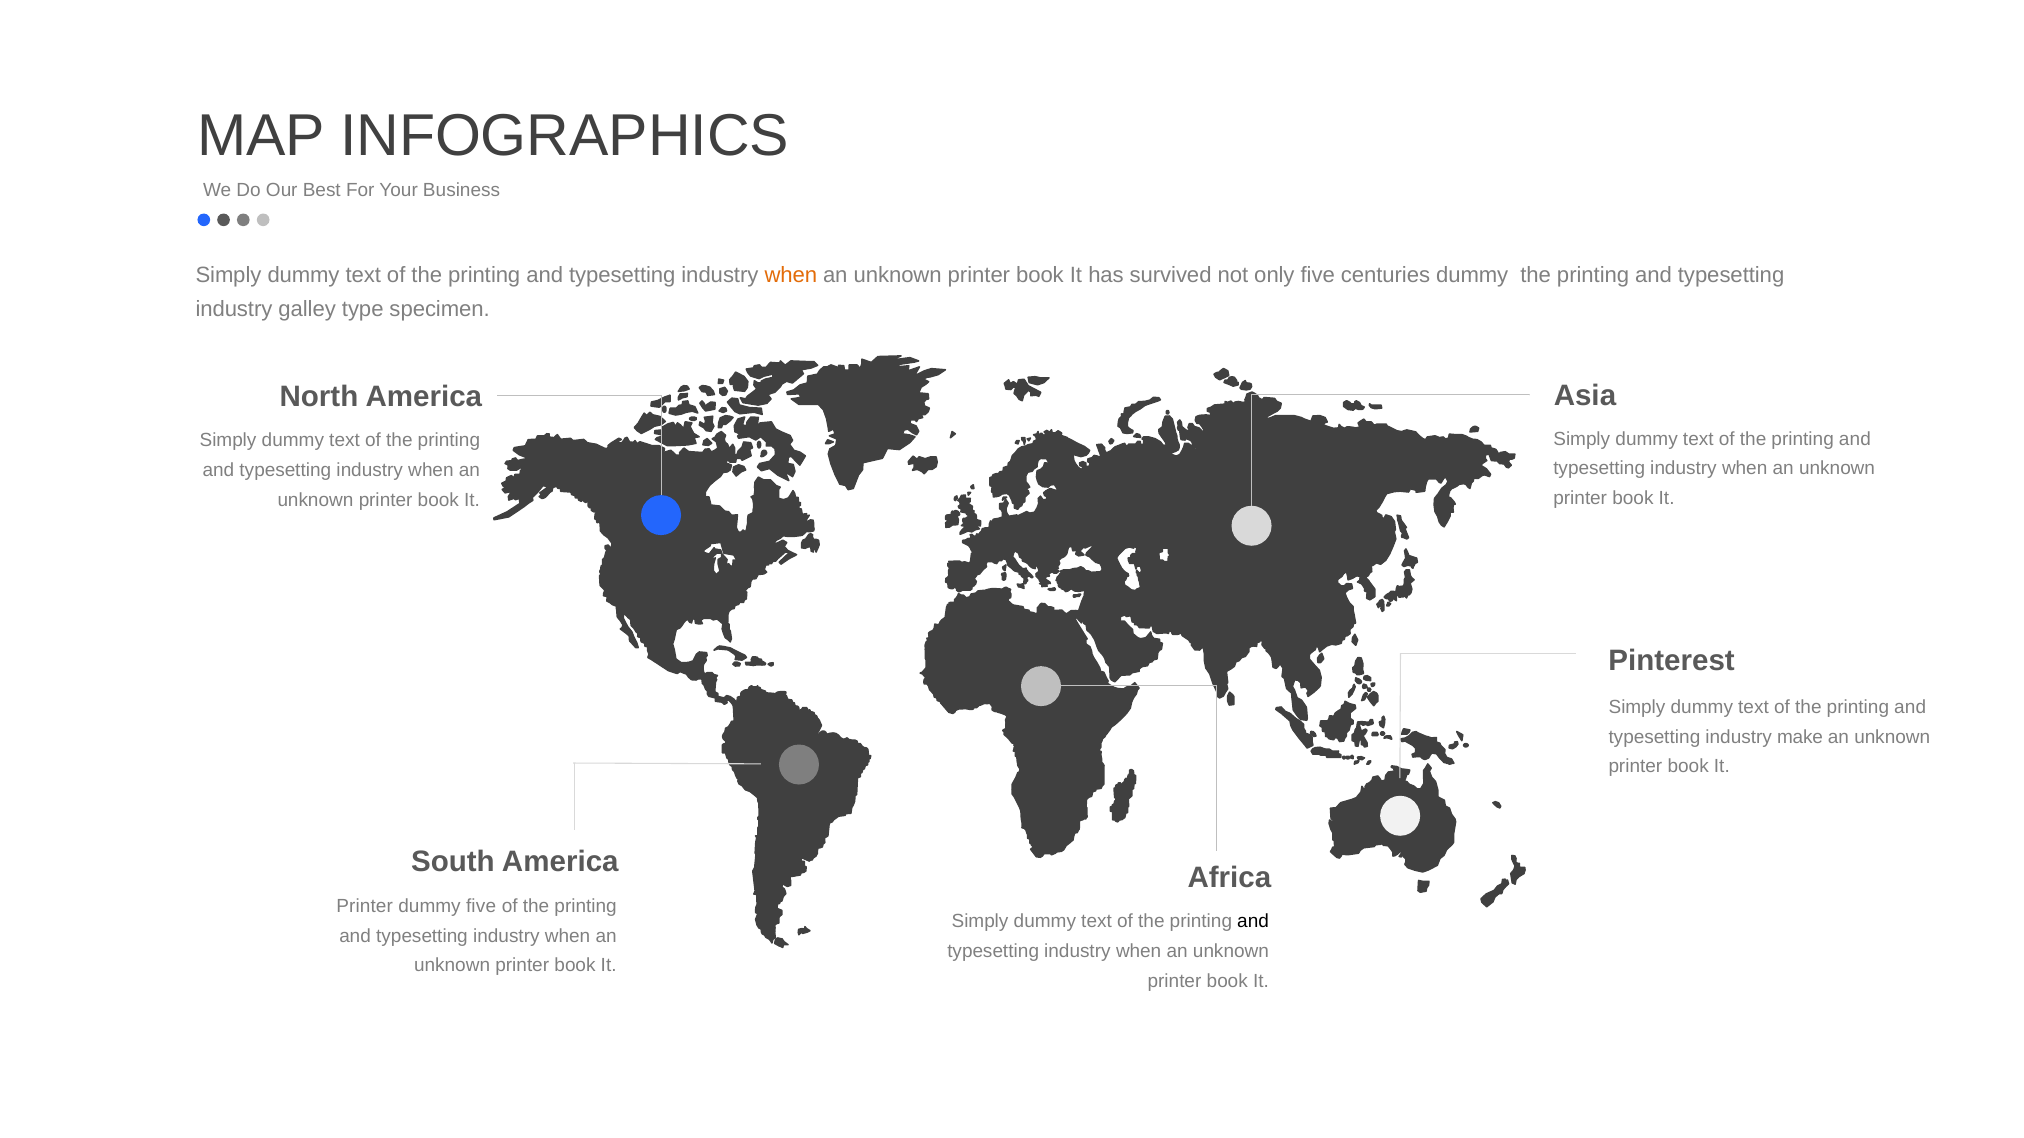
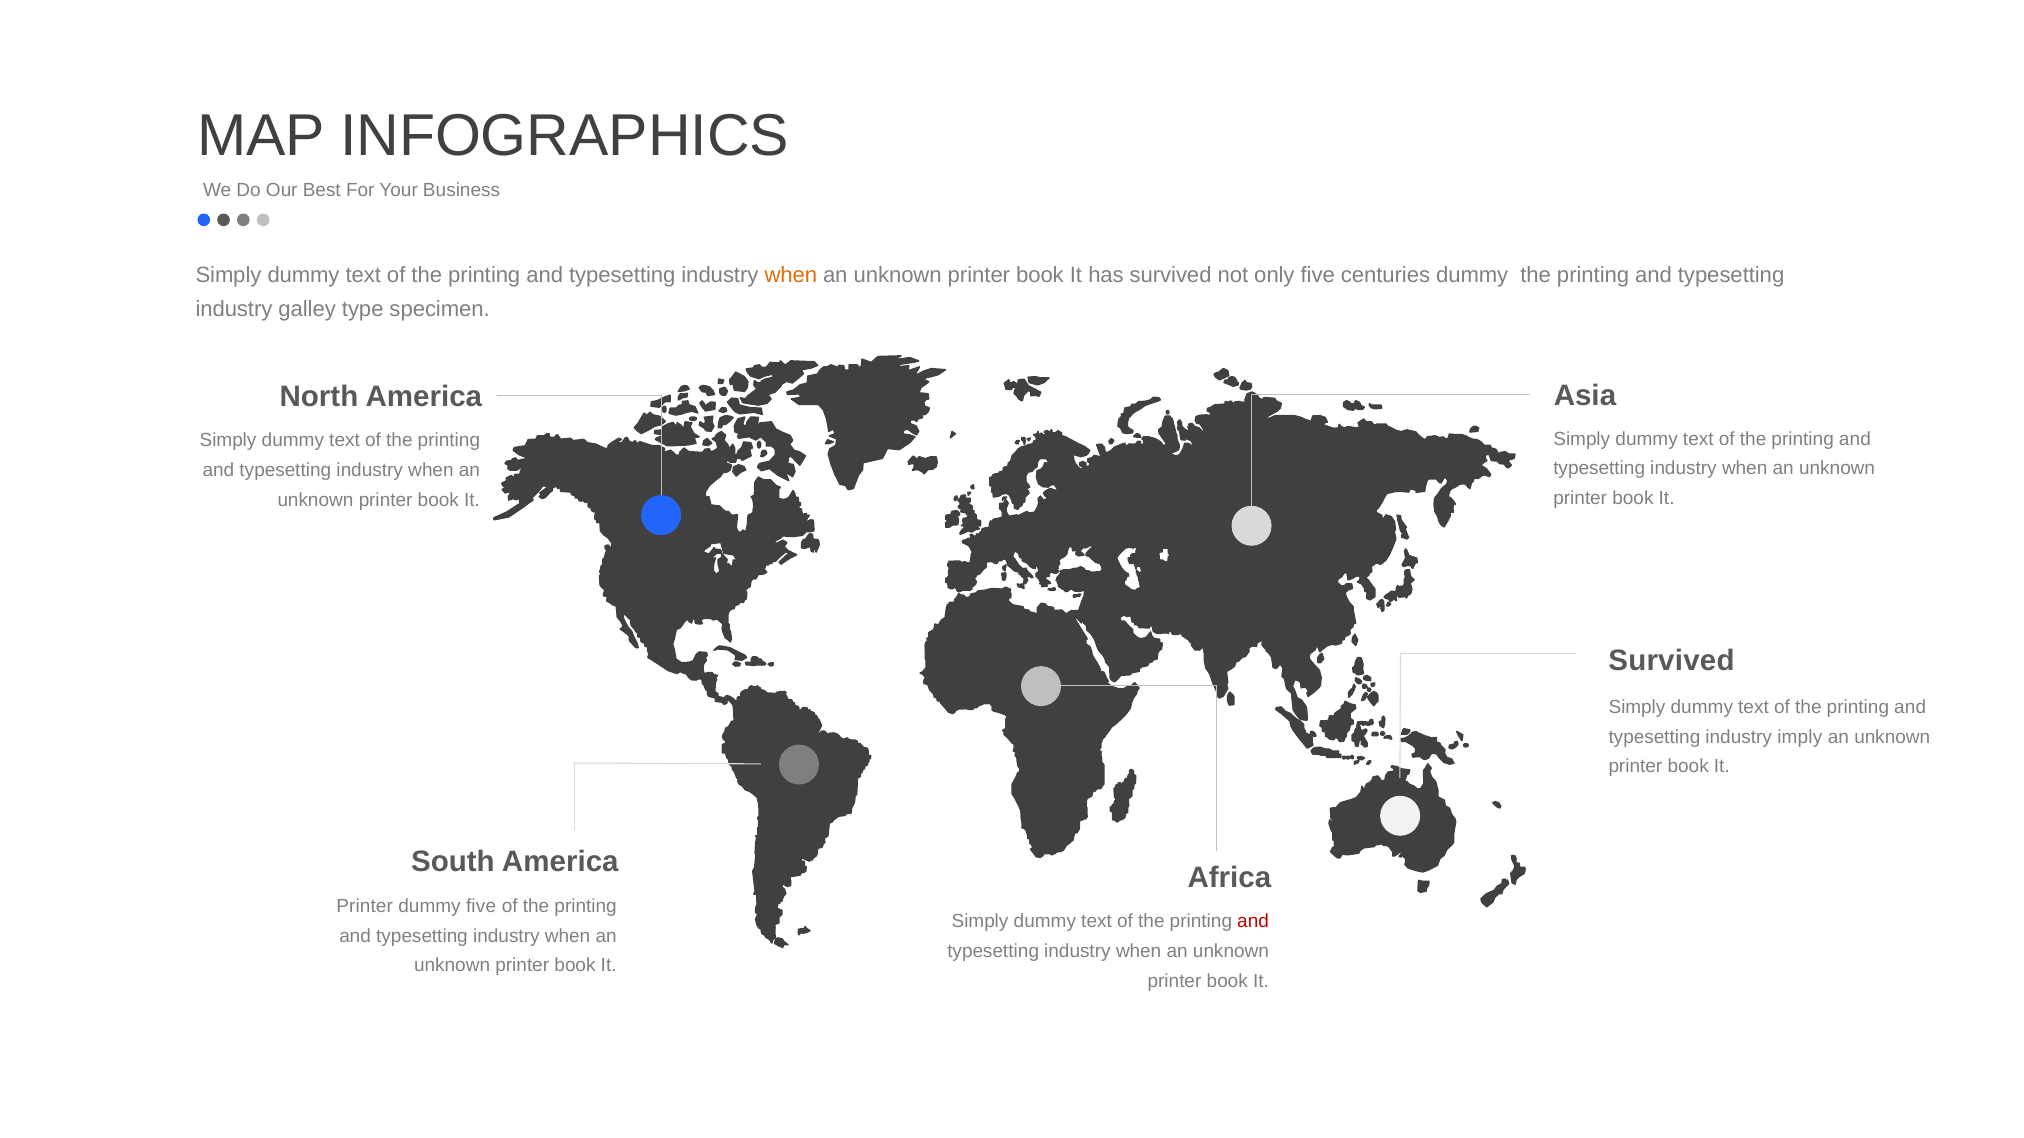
Pinterest: Pinterest -> Survived (1671, 662)
make: make -> imply (1800, 737)
and colour: black -> red (1253, 922)
